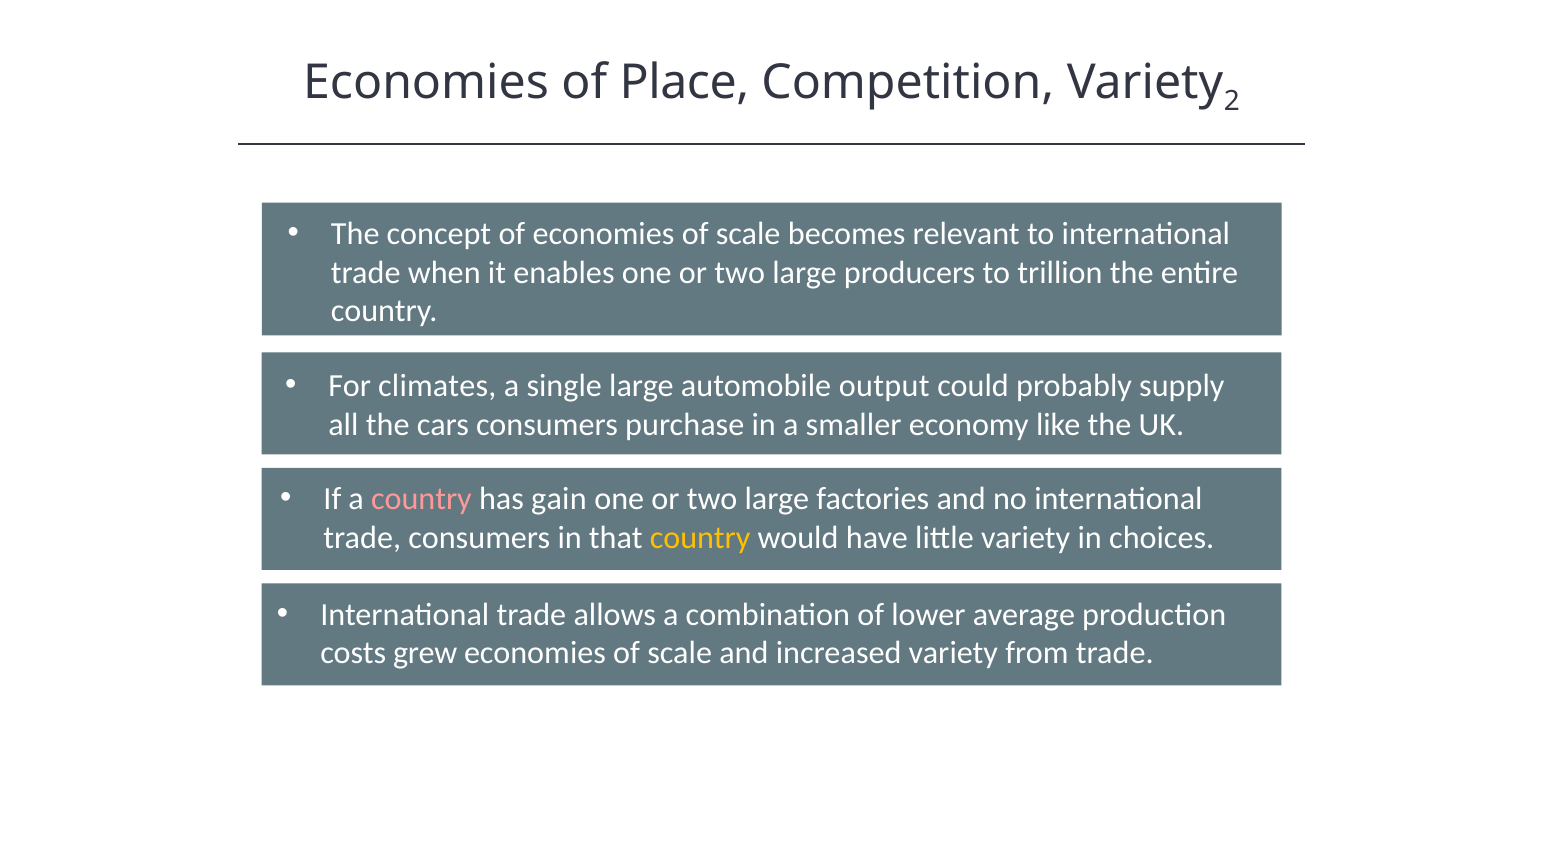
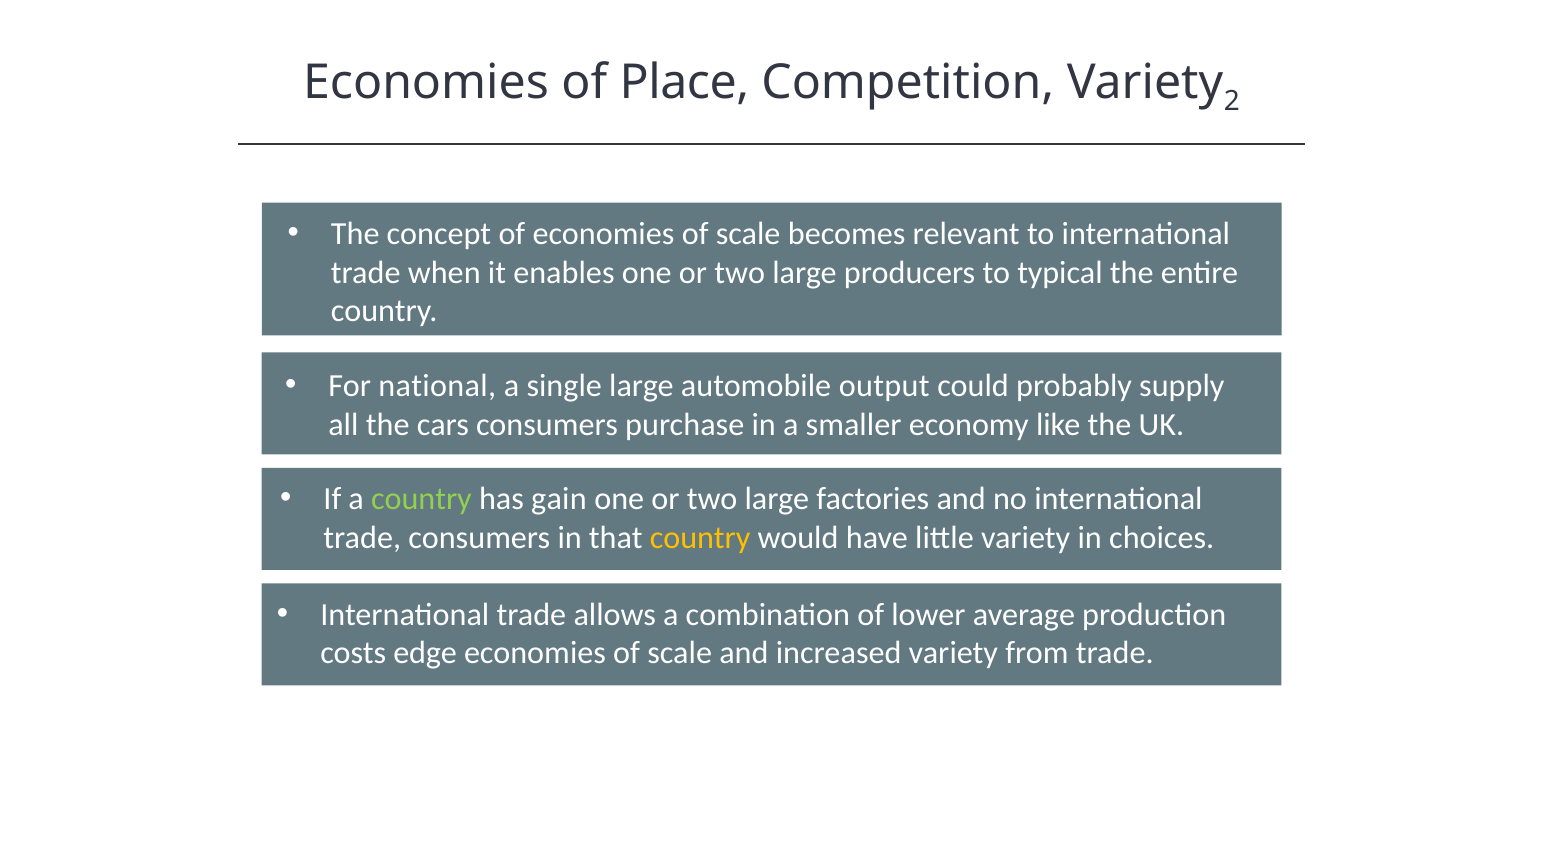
trillion: trillion -> typical (1060, 273)
climates: climates -> national (437, 386)
country colour: pink -> light green (421, 499)
grew: grew -> edge (425, 653)
